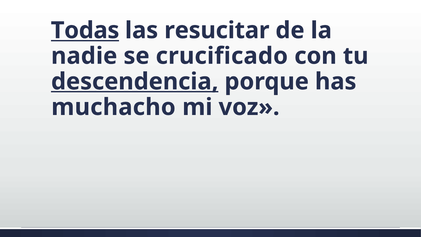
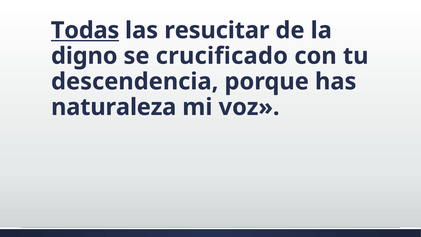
nadie: nadie -> digno (84, 56)
descendencia underline: present -> none (135, 82)
muchacho: muchacho -> naturaleza (114, 107)
